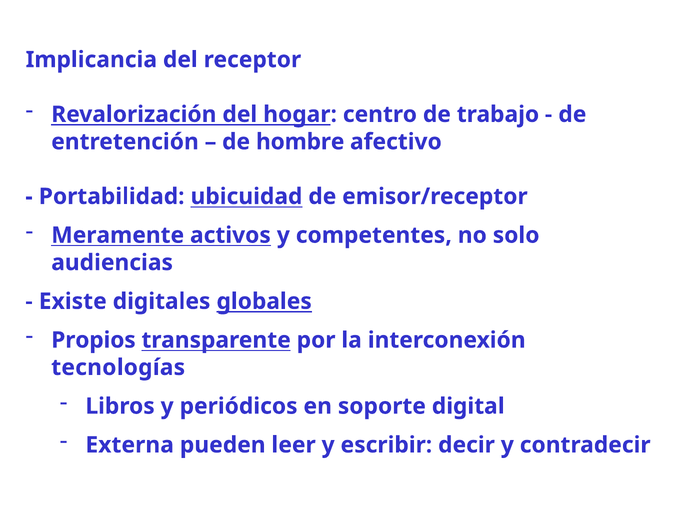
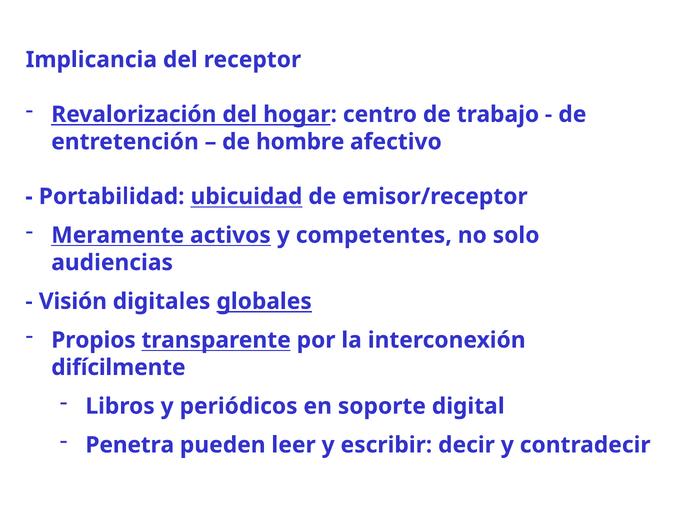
Existe: Existe -> Visión (73, 301)
tecnologías: tecnologías -> difícilmente (118, 367)
Externa: Externa -> Penetra (130, 445)
